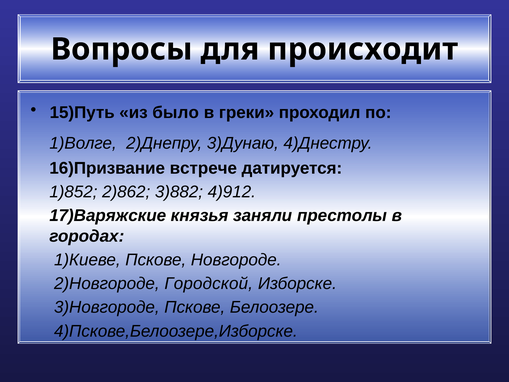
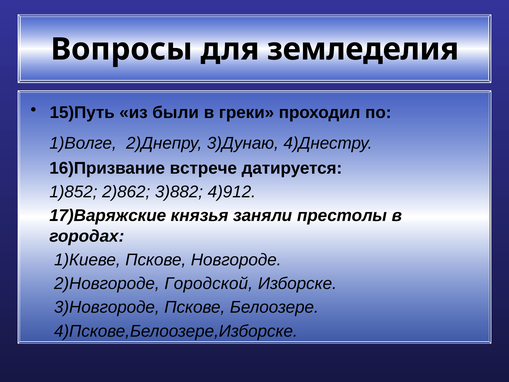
происходит: происходит -> земледелия (363, 49)
было: было -> были (176, 113)
